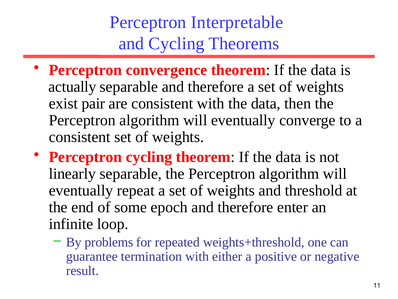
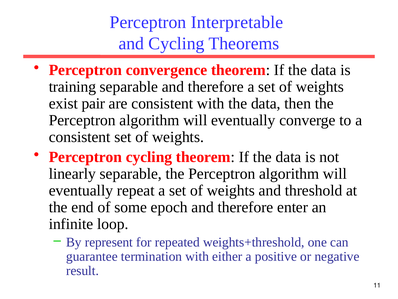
actually: actually -> training (72, 87)
problems: problems -> represent (109, 242)
